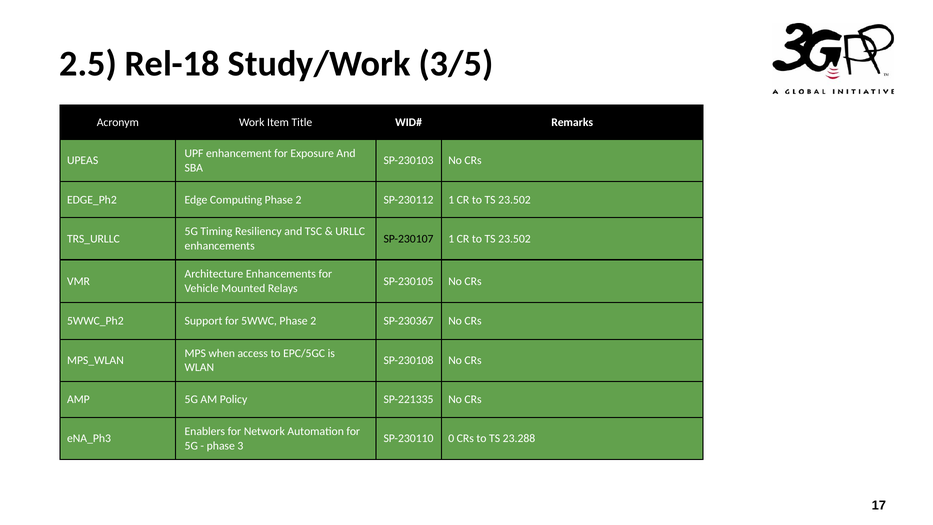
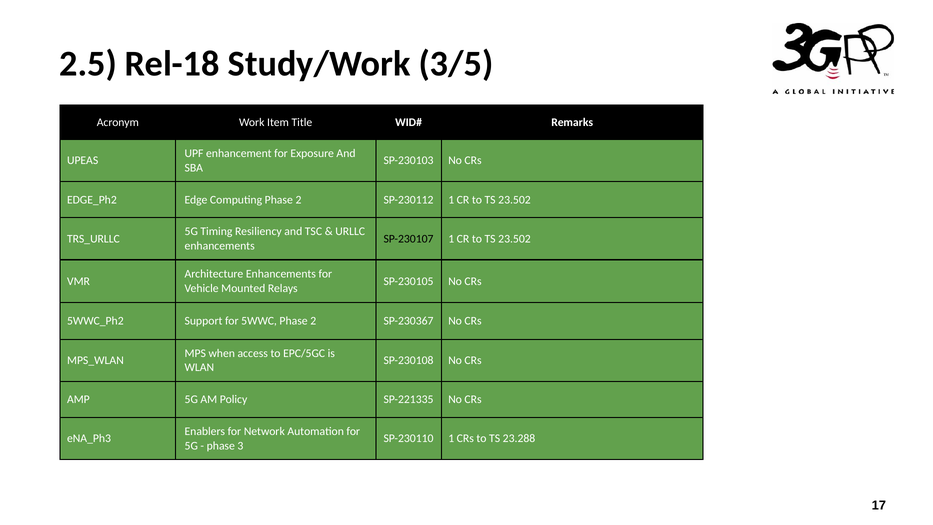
SP-230110 0: 0 -> 1 (451, 438)
